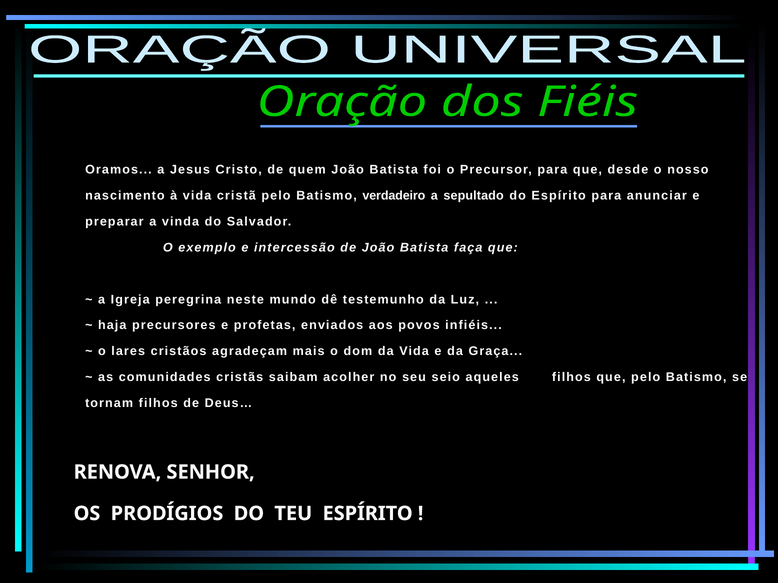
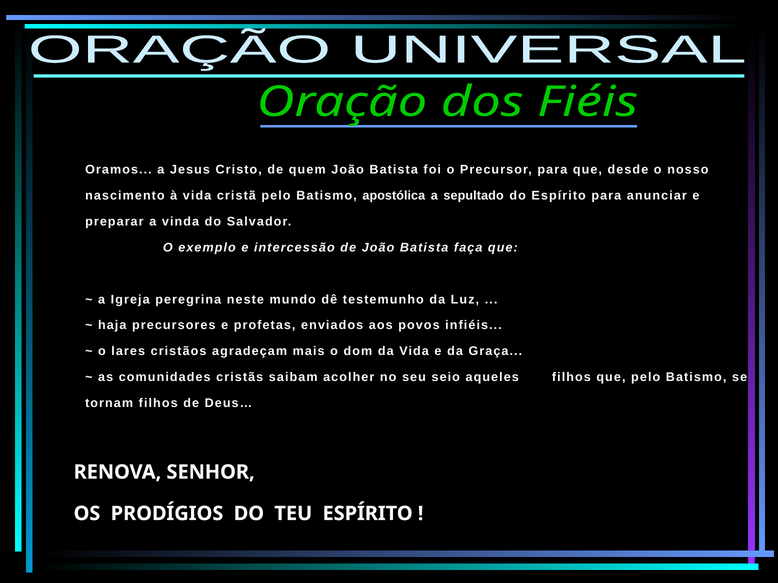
verdadeiro: verdadeiro -> apostólica (394, 196)
